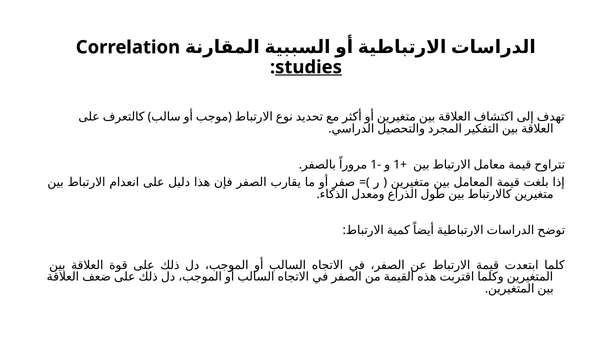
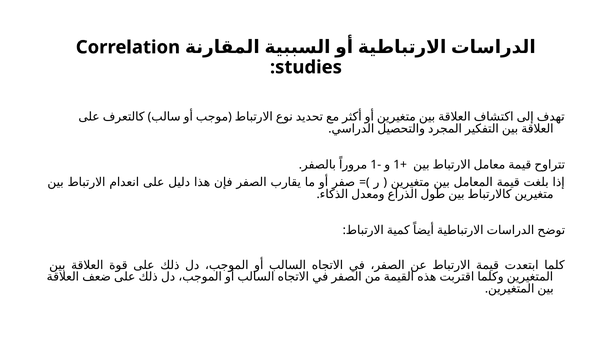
studies underline: present -> none (309, 67)
